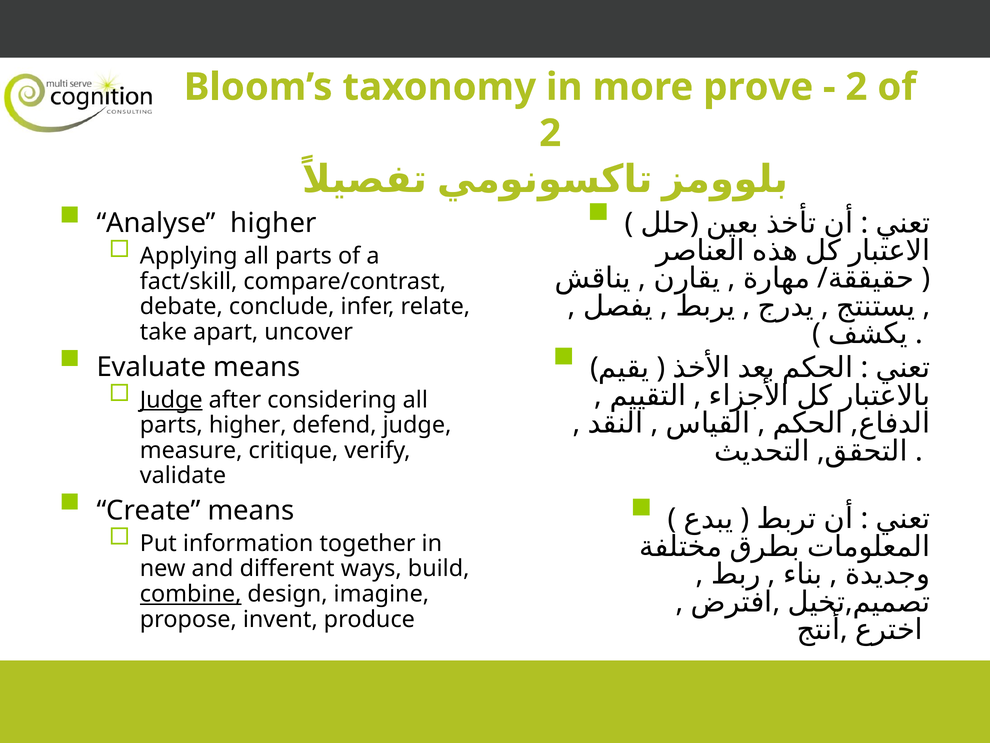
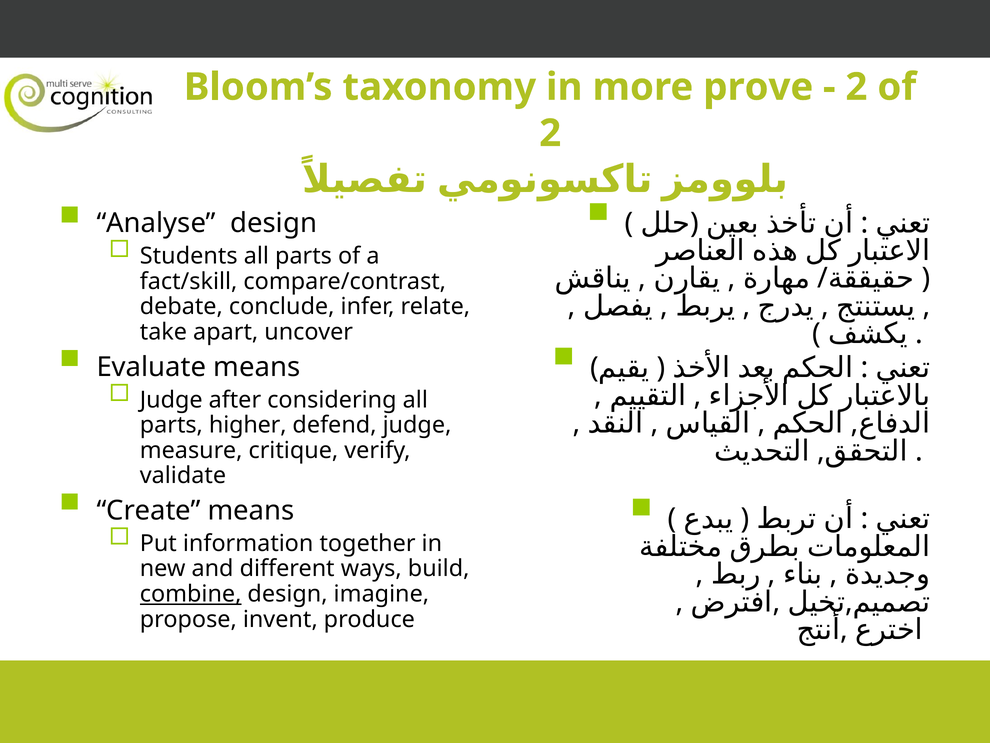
Analyse higher: higher -> design (274, 223)
Applying: Applying -> Students (189, 256)
Judge underline: present -> none (171, 400)
